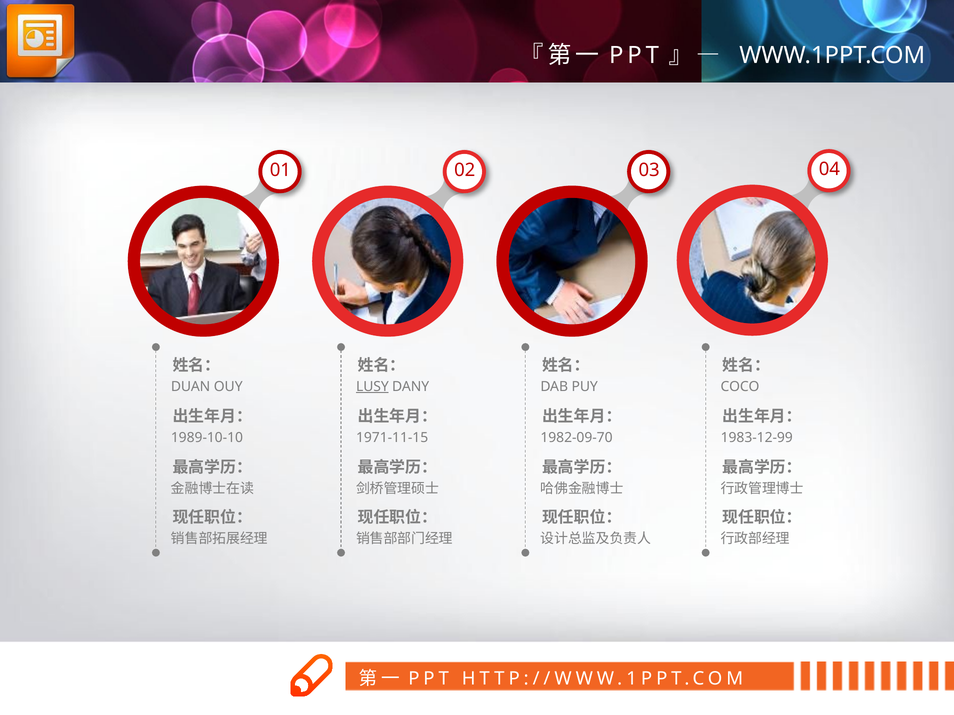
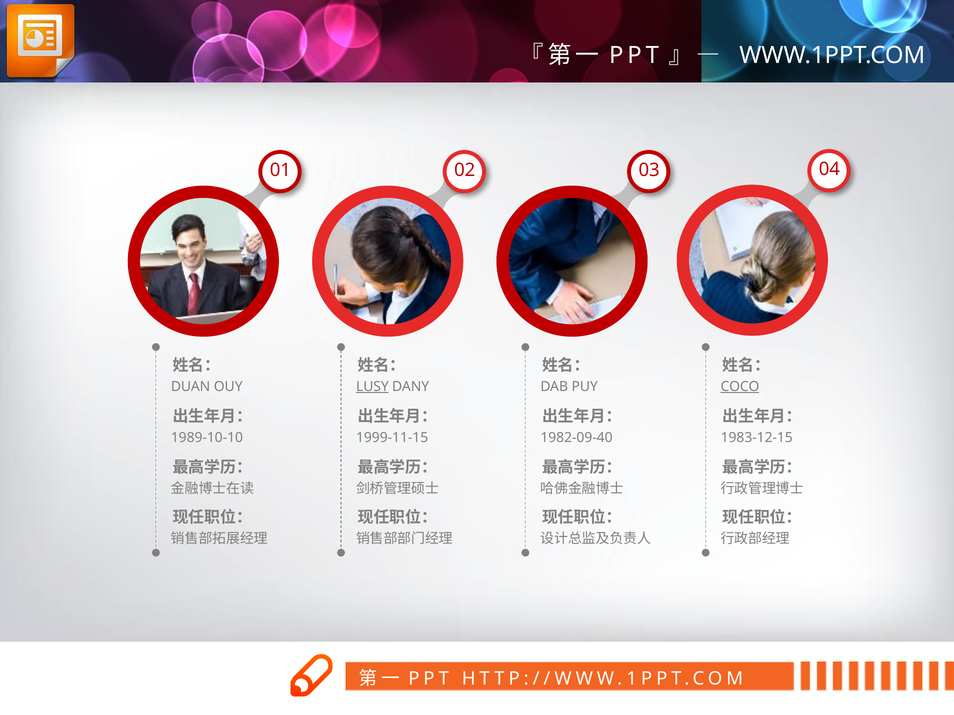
COCO underline: none -> present (740, 387)
1971-11-15: 1971-11-15 -> 1999-11-15 (392, 438)
1982-09-70: 1982-09-70 -> 1982-09-40 (577, 438)
1983-12-99: 1983-12-99 -> 1983-12-15 (757, 438)
